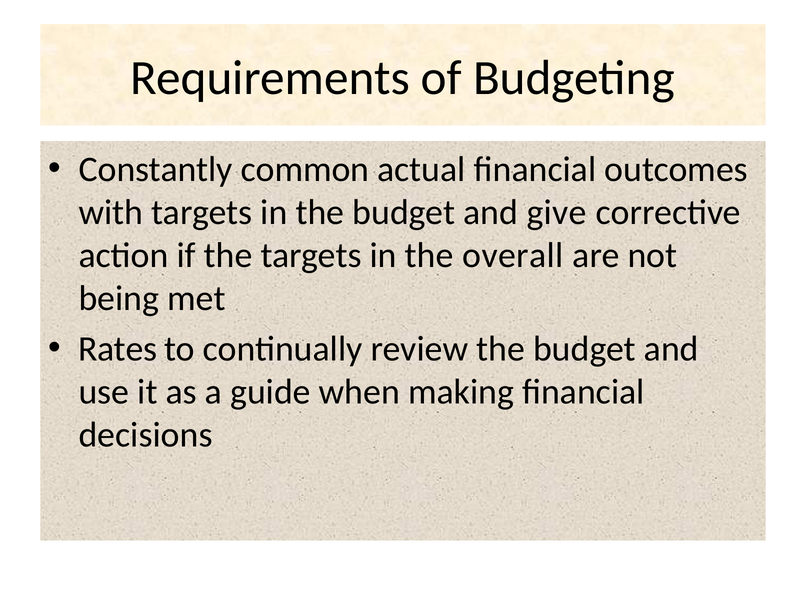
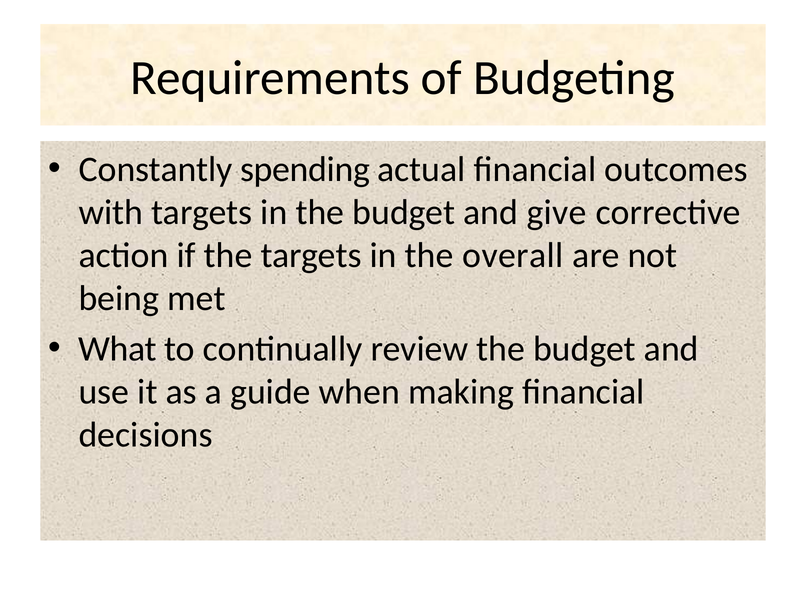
common: common -> spending (305, 169)
Rates: Rates -> What (118, 348)
